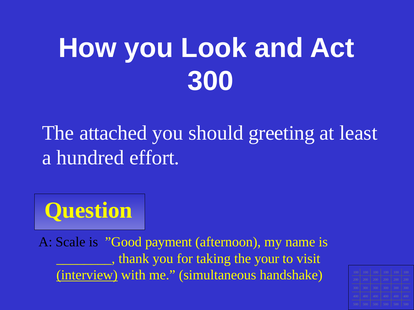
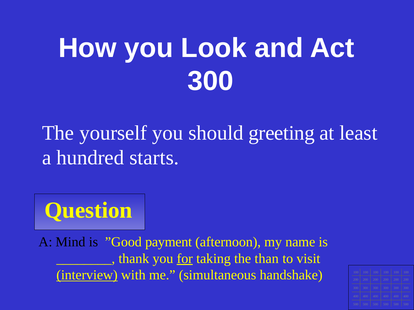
attached: attached -> yourself (113, 133)
effort: effort -> starts (154, 158)
Scale: Scale -> Mind (70, 242)
for underline: none -> present (185, 259)
your: your -> than (267, 259)
